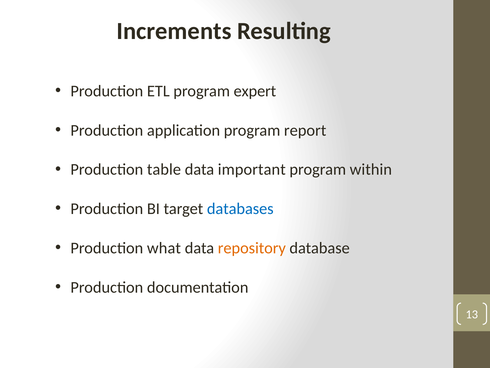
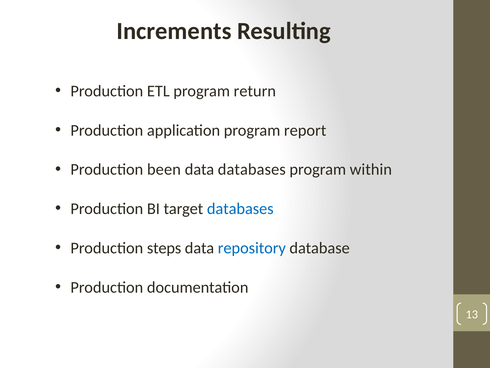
expert: expert -> return (255, 91)
table: table -> been (164, 169)
data important: important -> databases (252, 169)
what: what -> steps (164, 248)
repository colour: orange -> blue (252, 248)
